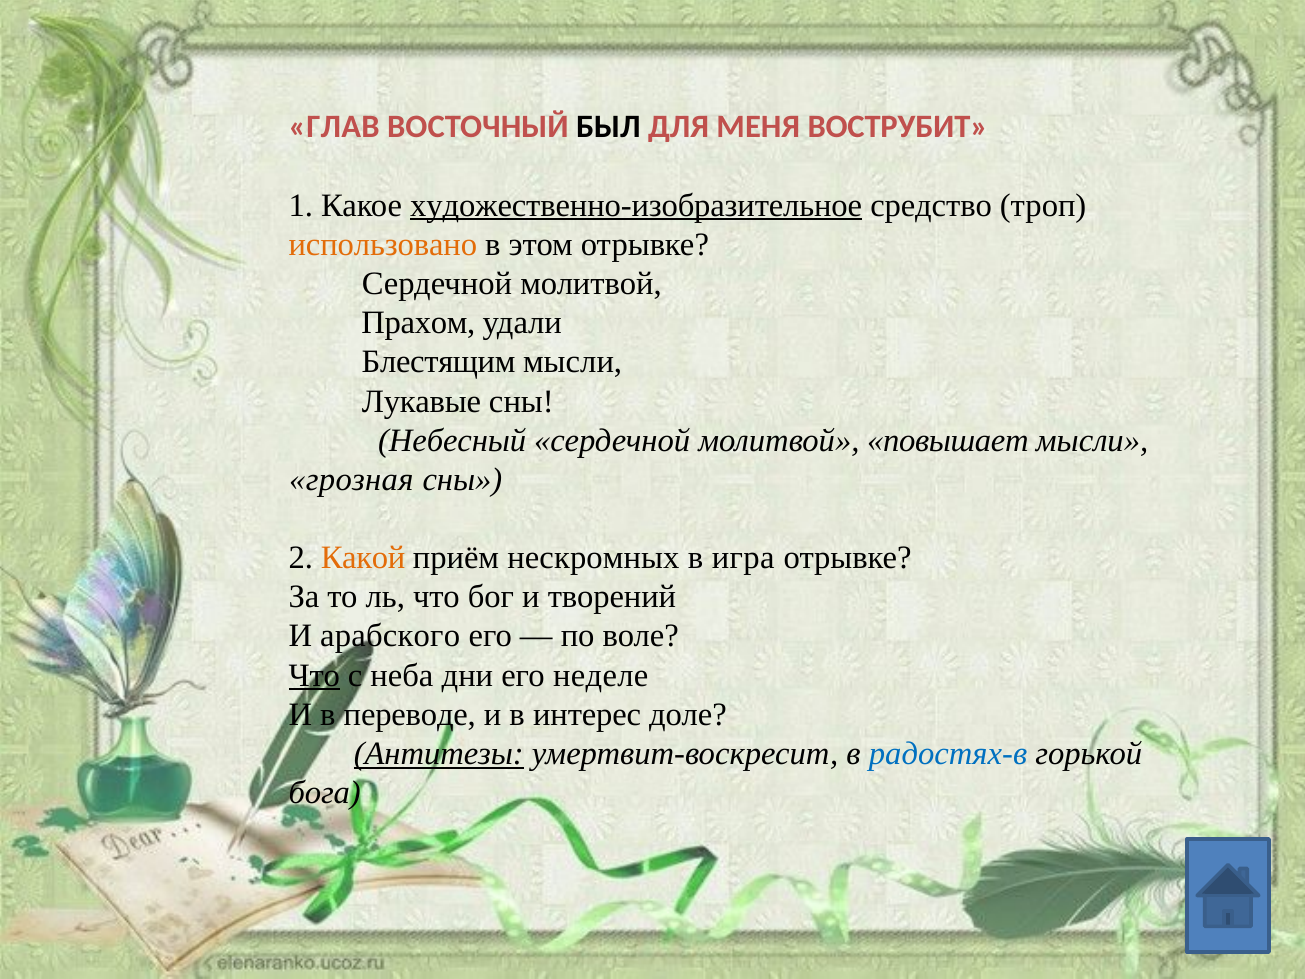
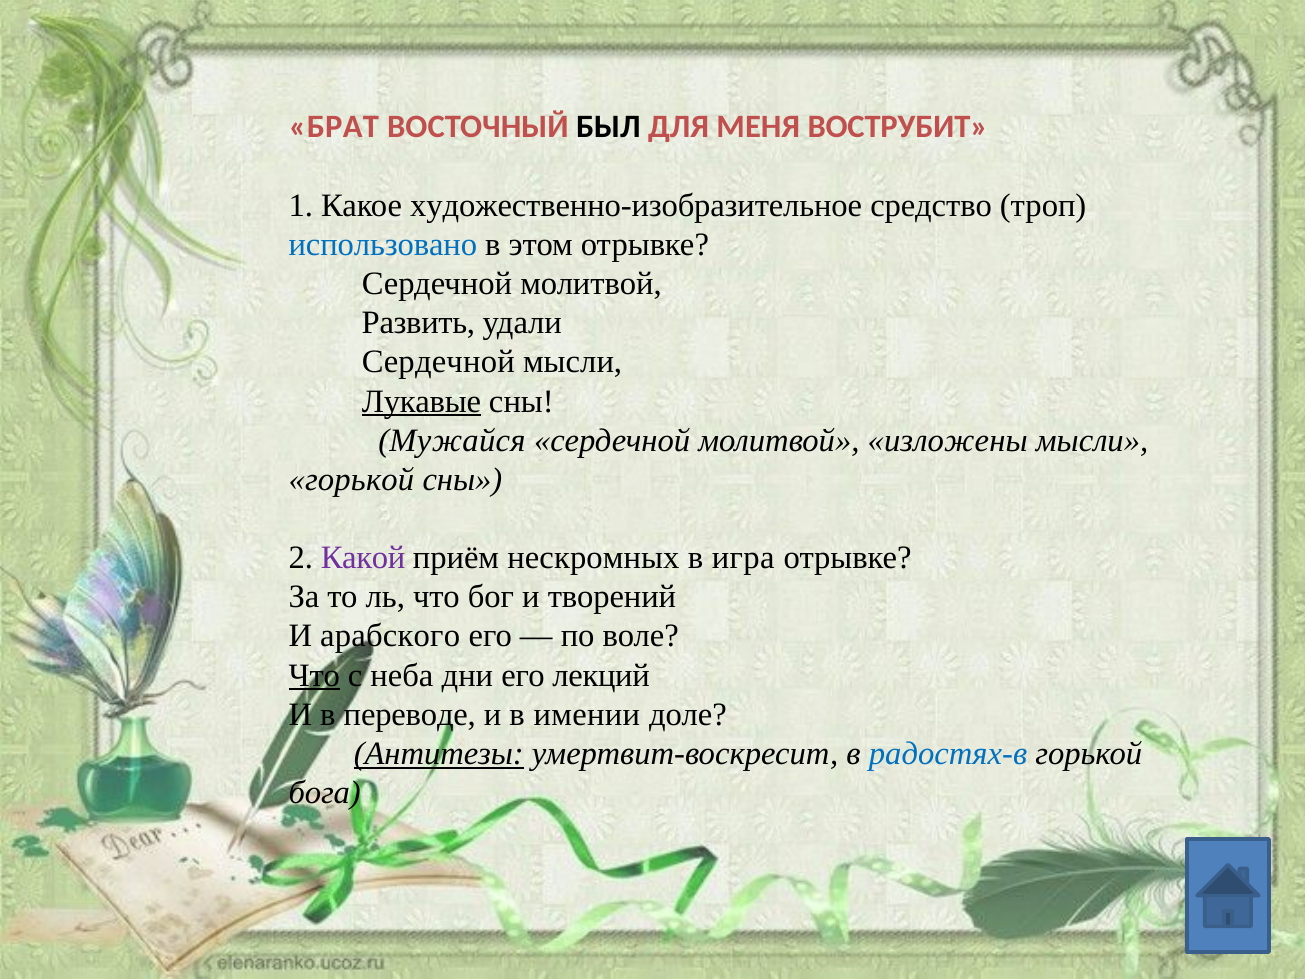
ГЛАВ: ГЛАВ -> БРАТ (334, 127)
художественно-изобразительное underline: present -> none (636, 205)
использовано colour: orange -> blue (383, 245)
Прахом: Прахом -> Развить (418, 323)
Блестящим: Блестящим -> Сердечной (438, 362)
Лукавые underline: none -> present (421, 401)
Небесный: Небесный -> Мужайся (452, 440)
повышает: повышает -> изложены (948, 440)
грозная: грозная -> горькой (351, 479)
Какой colour: orange -> purple (363, 558)
неделе: неделе -> лекций (601, 675)
интерес: интерес -> имении (587, 714)
